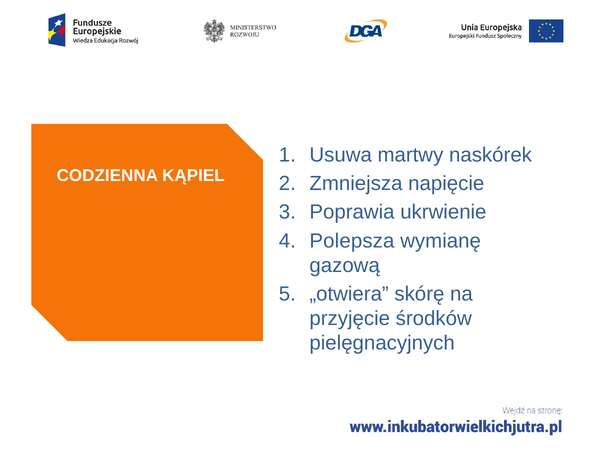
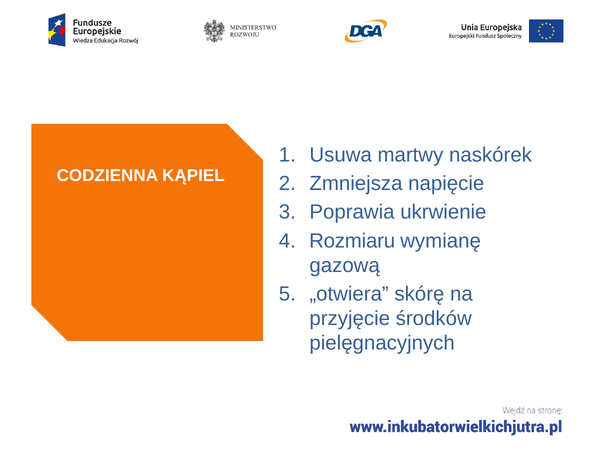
Polepsza: Polepsza -> Rozmiaru (352, 241)
